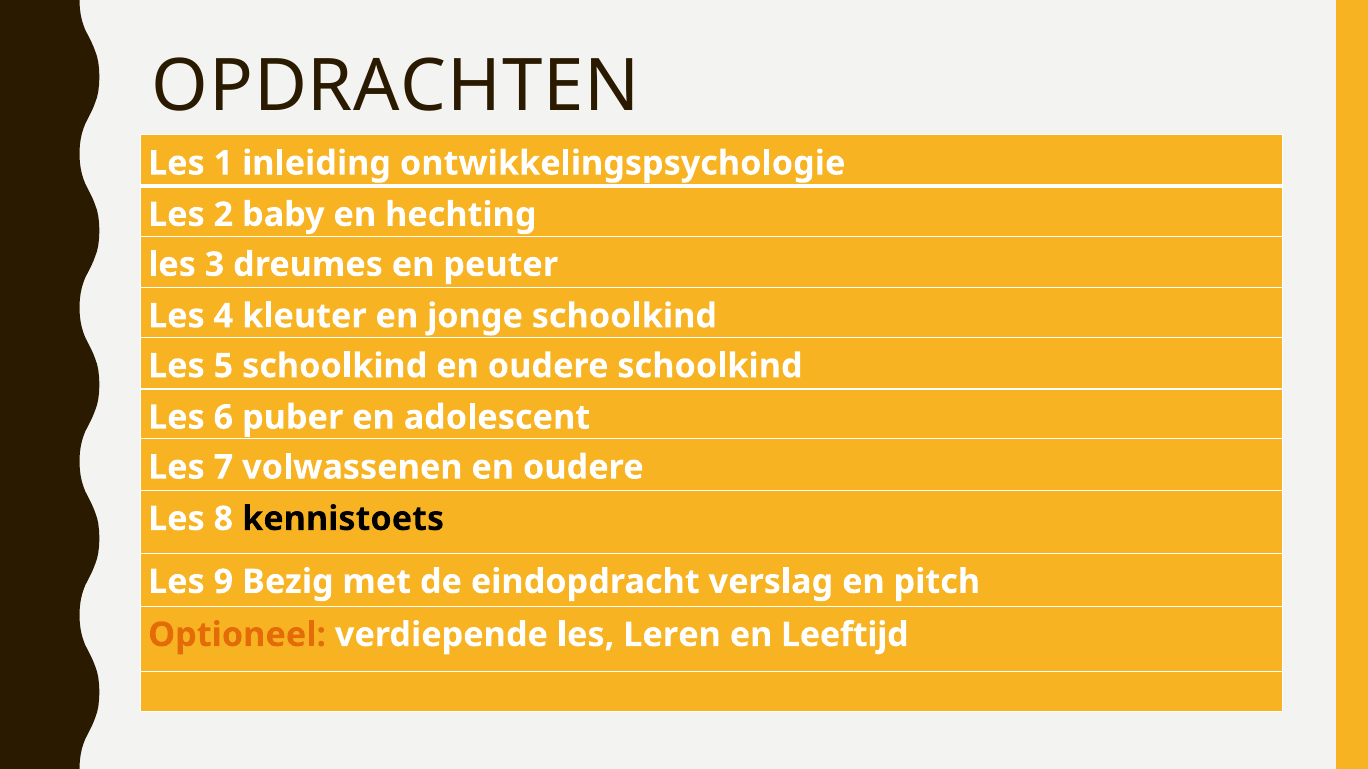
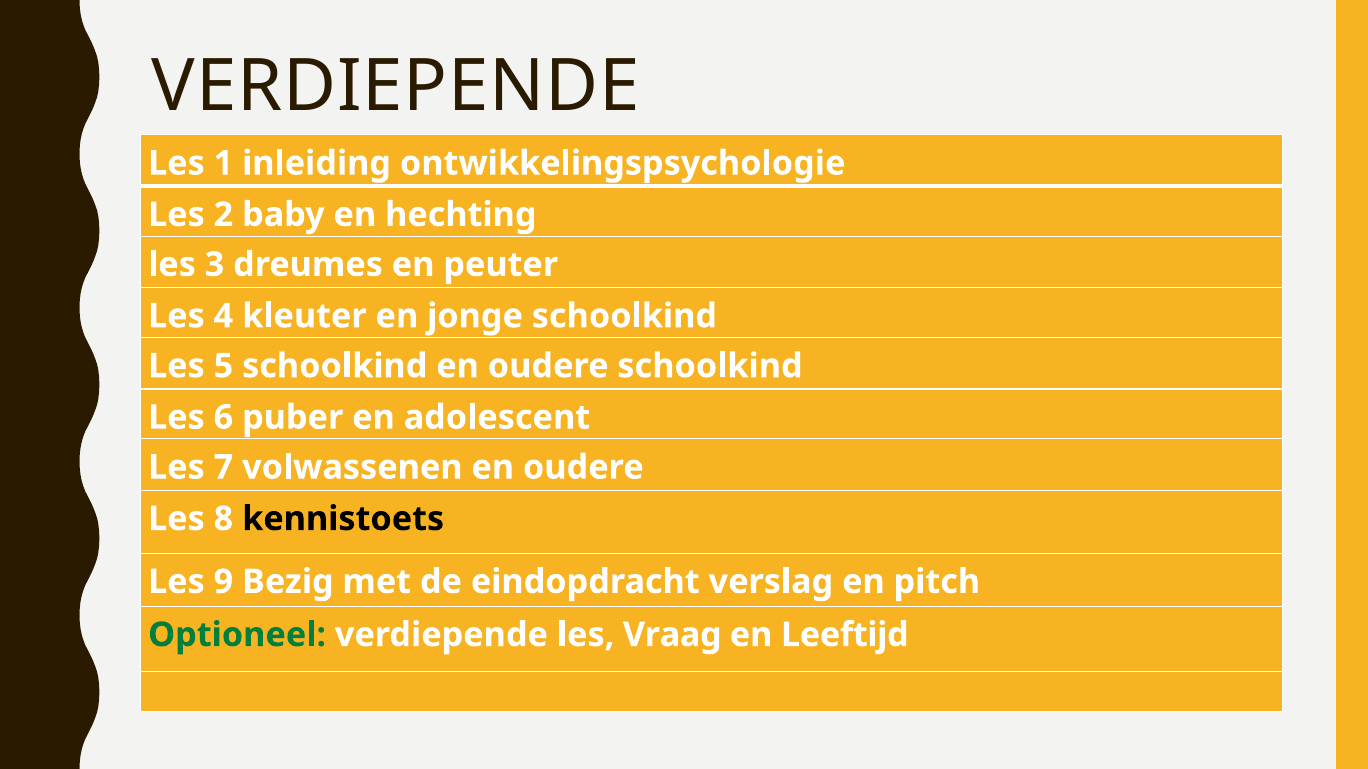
OPDRACHTEN: OPDRACHTEN -> VERDIEPENDE (396, 87)
Optioneel colour: orange -> green (237, 635)
Leren: Leren -> Vraag (672, 635)
